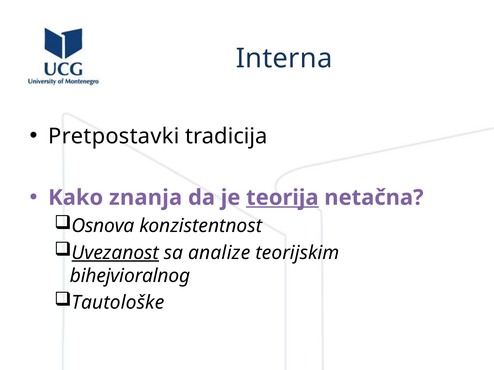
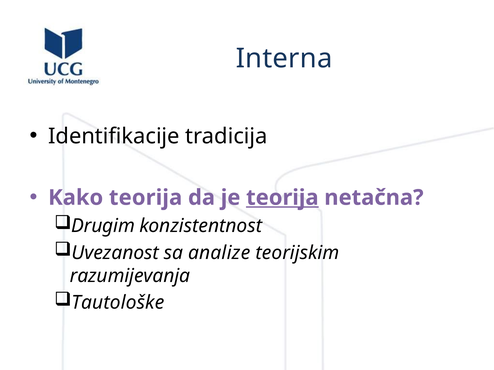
Pretpostavki: Pretpostavki -> Identifikacije (114, 136)
Kako znanja: znanja -> teorija (146, 198)
Osnova: Osnova -> Drugim (103, 226)
Uvezanost underline: present -> none (115, 253)
bihejvioralnog: bihejvioralnog -> razumijevanja (130, 276)
